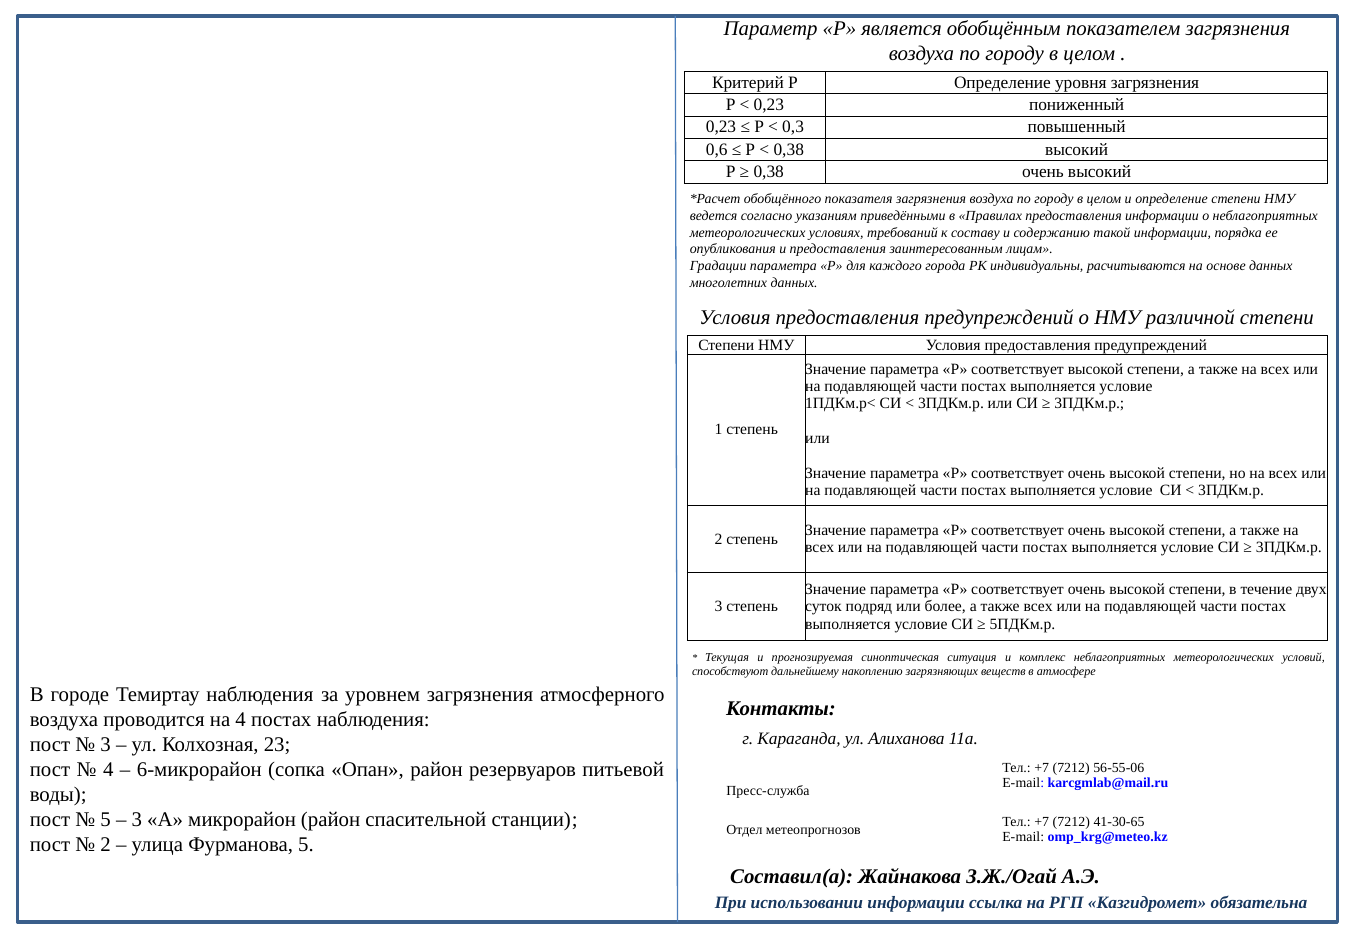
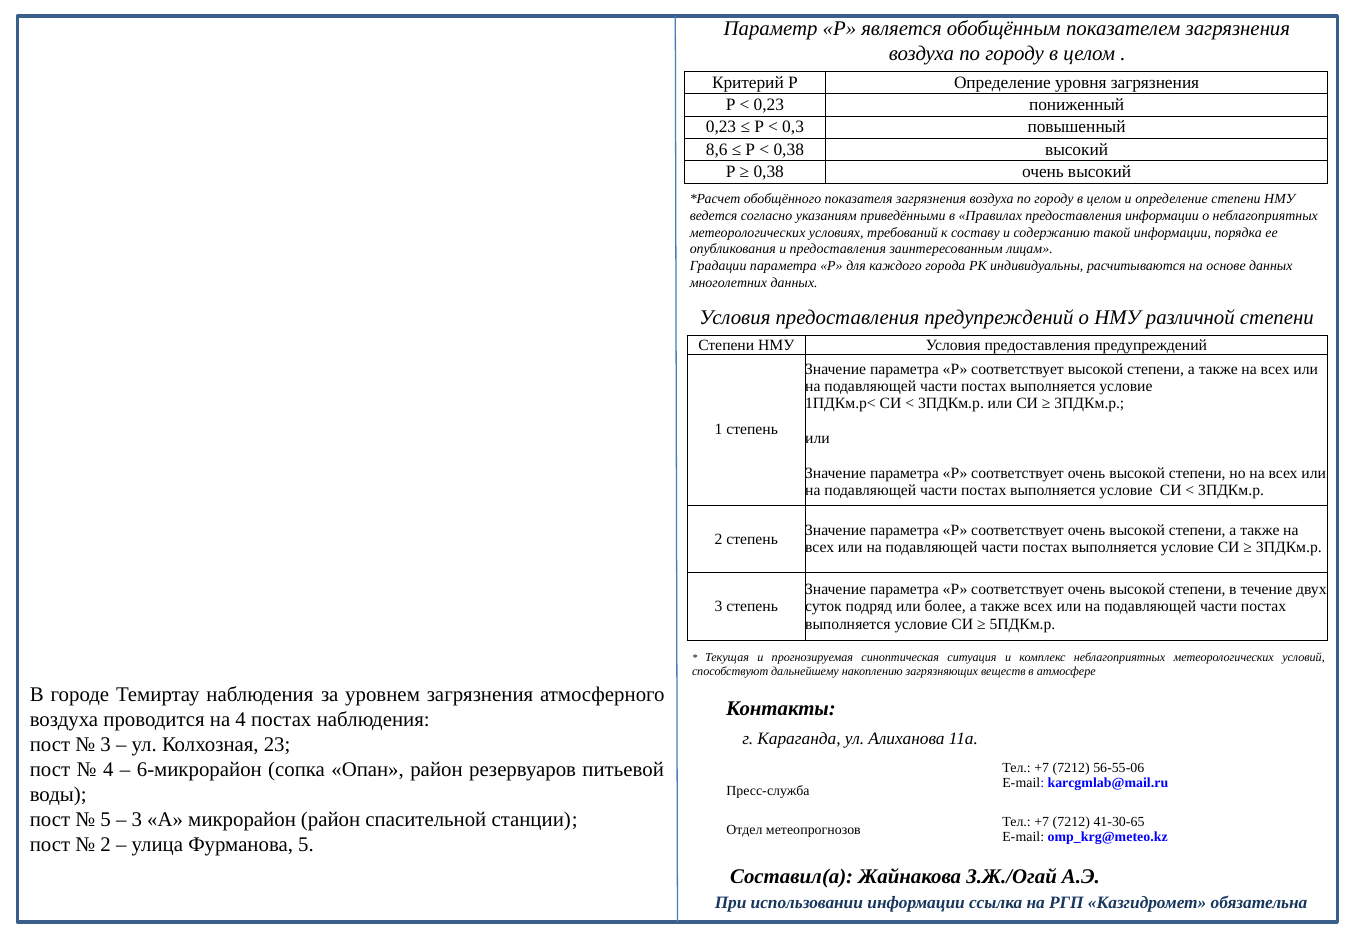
0,6: 0,6 -> 8,6 (717, 149)
